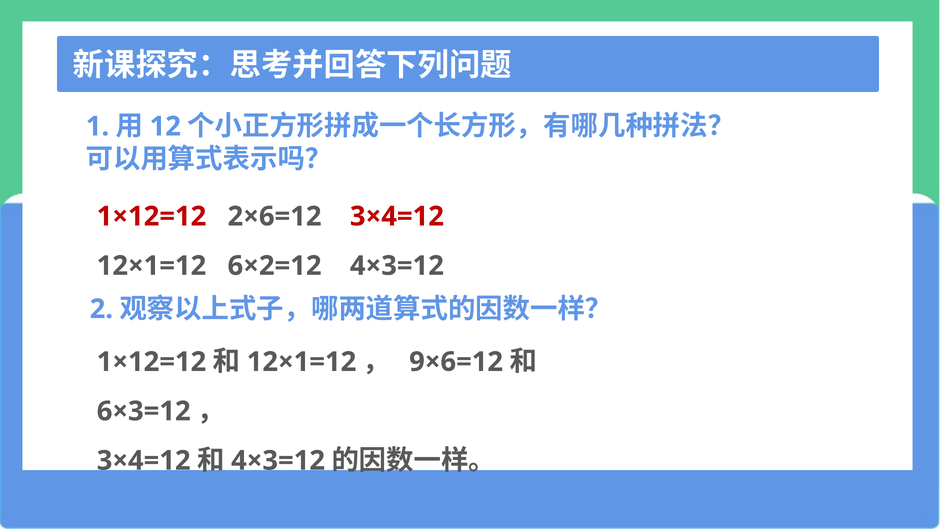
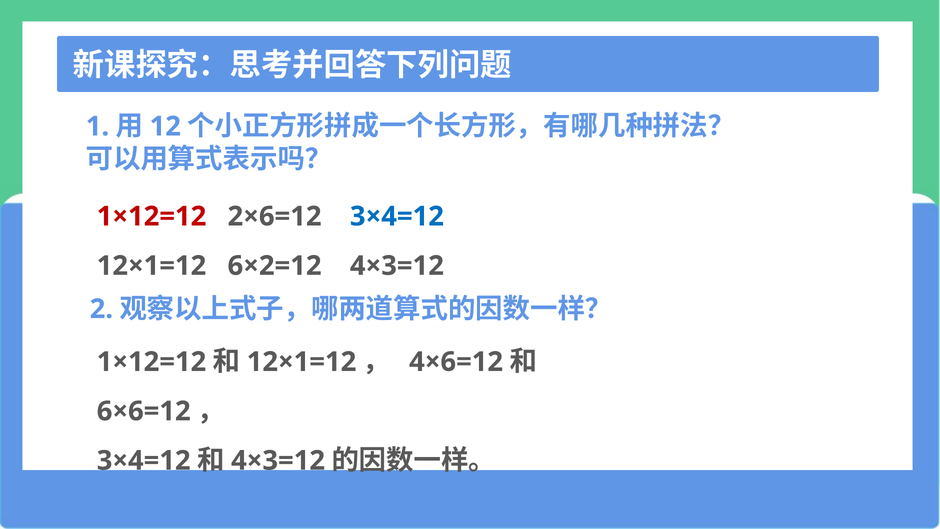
3×4=12 colour: red -> blue (397, 216)
9×6=12: 9×6=12 -> 4×6=12 (456, 362)
6×3=12: 6×3=12 -> 6×6=12 (144, 411)
